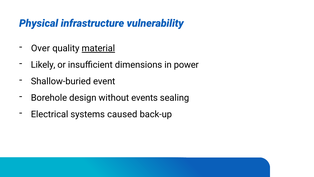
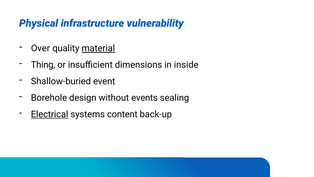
Likely: Likely -> Thing (43, 65)
power: power -> inside (186, 65)
Electrical underline: none -> present (50, 114)
caused: caused -> content (122, 114)
